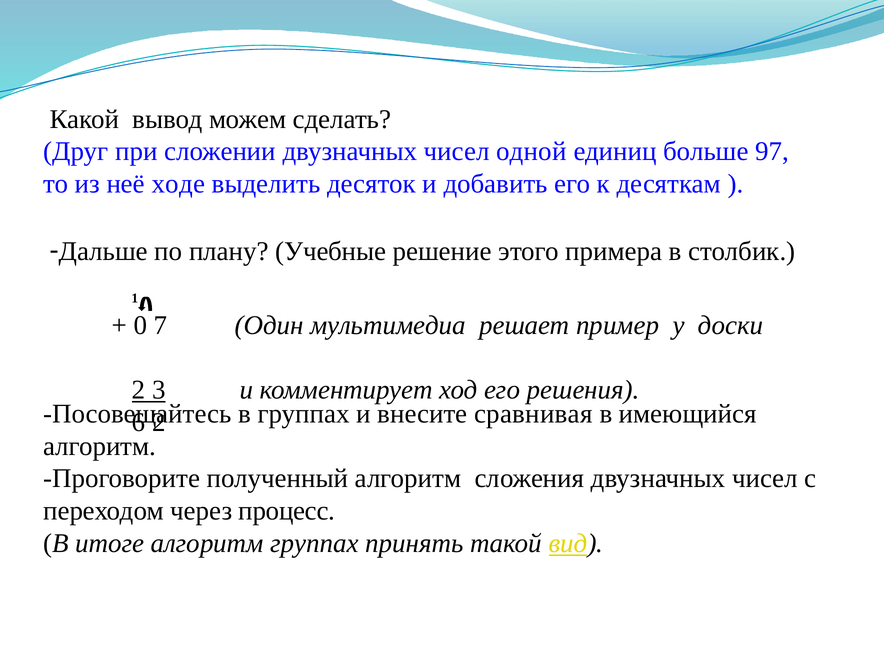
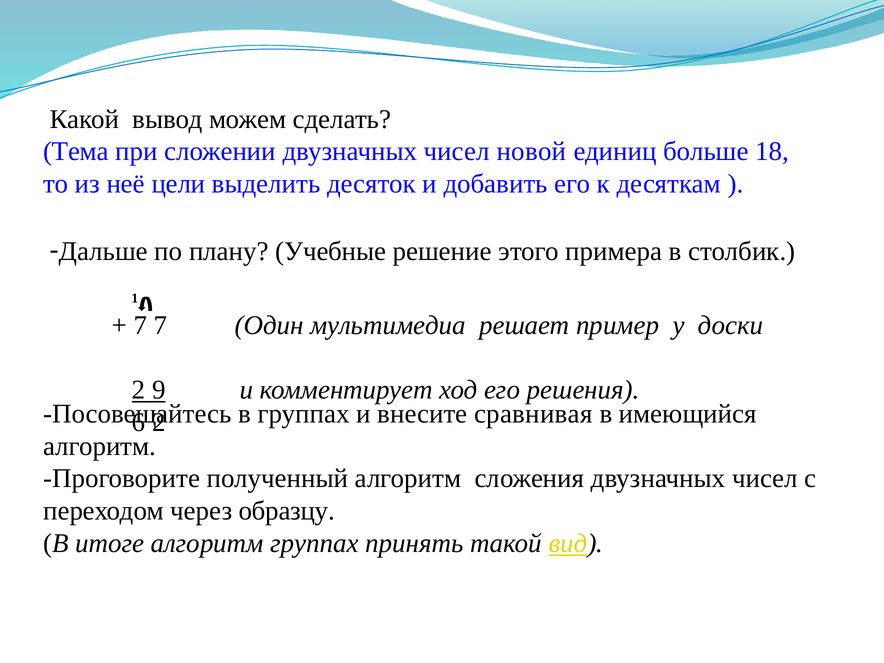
Друг: Друг -> Тема (76, 152)
одной: одной -> новой (531, 152)
97: 97 -> 18 (772, 152)
ходе: ходе -> цели (178, 184)
0: 0 -> 7 (140, 325)
3: 3 -> 9 (159, 390)
процесс: процесс -> образцу (287, 511)
